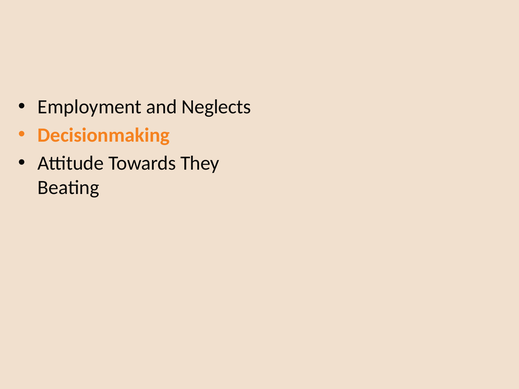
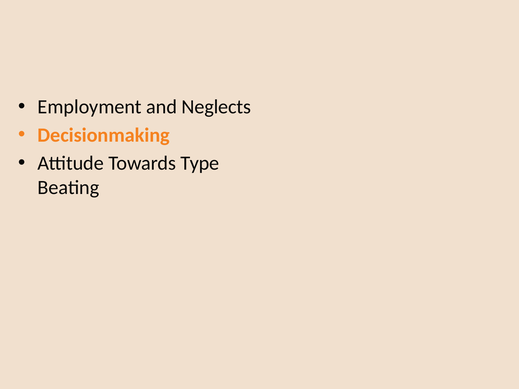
They: They -> Type (200, 163)
